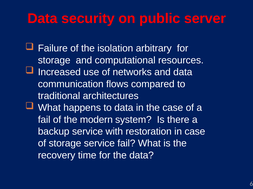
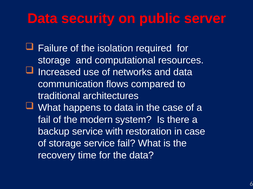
arbitrary: arbitrary -> required (154, 49)
